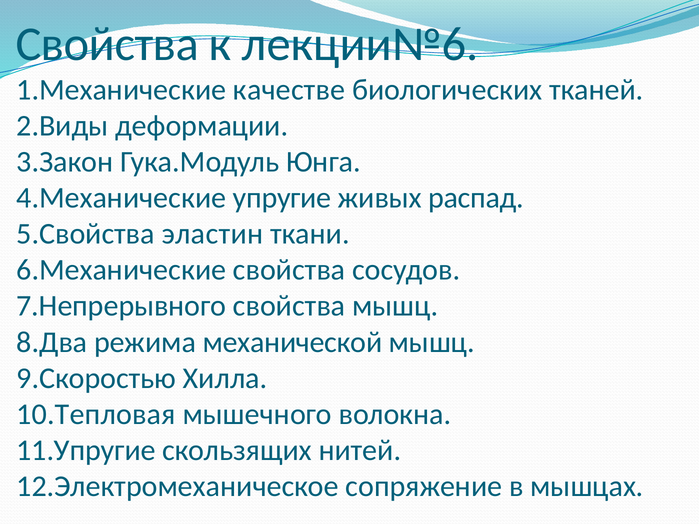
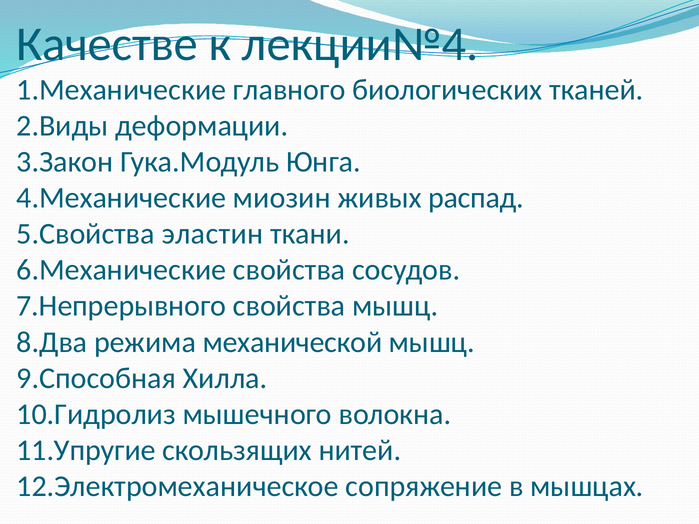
Свойства: Свойства -> Качестве (107, 44)
лекции№6: лекции№6 -> лекции№4 (360, 44)
качестве: качестве -> главного (289, 90)
упругие: упругие -> миозин (282, 198)
9.Скоростью: 9.Скоростью -> 9.Способная (96, 378)
10.Тепловая: 10.Тепловая -> 10.Гидролиз (96, 414)
